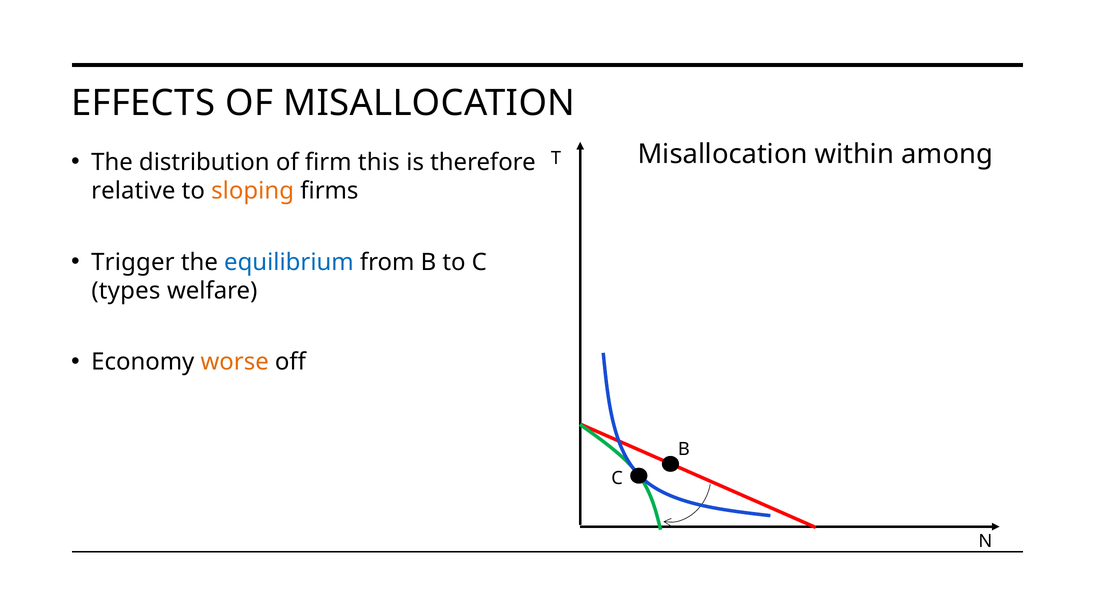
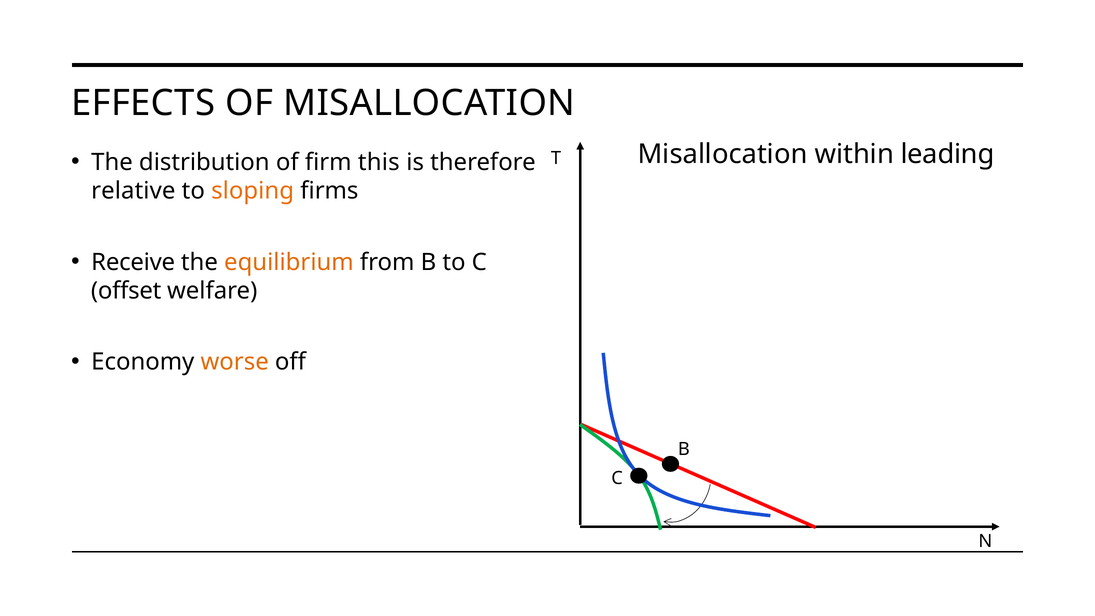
among: among -> leading (947, 154)
Trigger: Trigger -> Receive (133, 262)
equilibrium colour: blue -> orange (289, 262)
types: types -> offset (126, 291)
